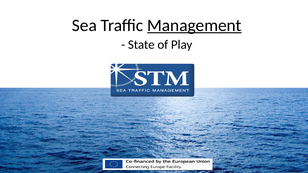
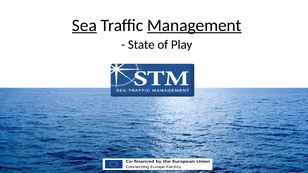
Sea underline: none -> present (84, 25)
